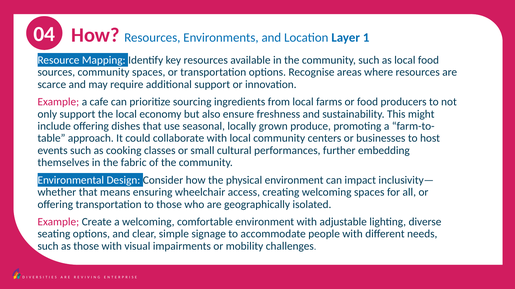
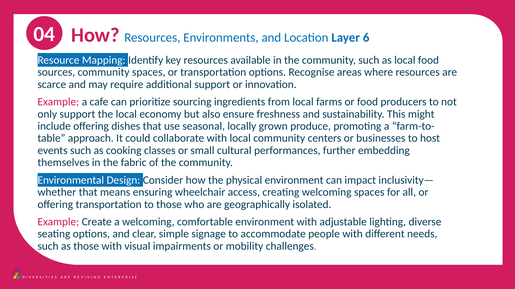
1: 1 -> 6 (366, 38)
